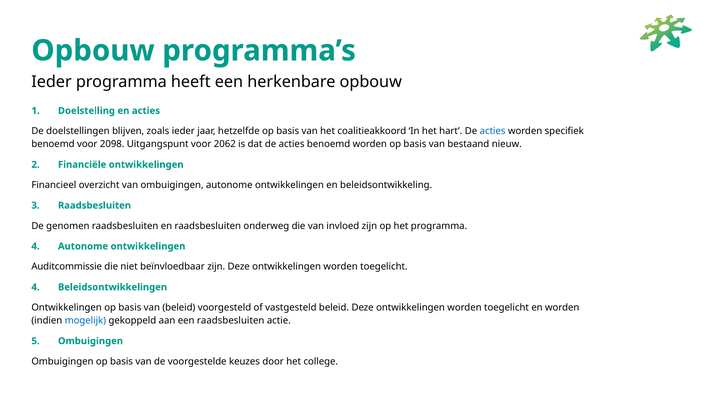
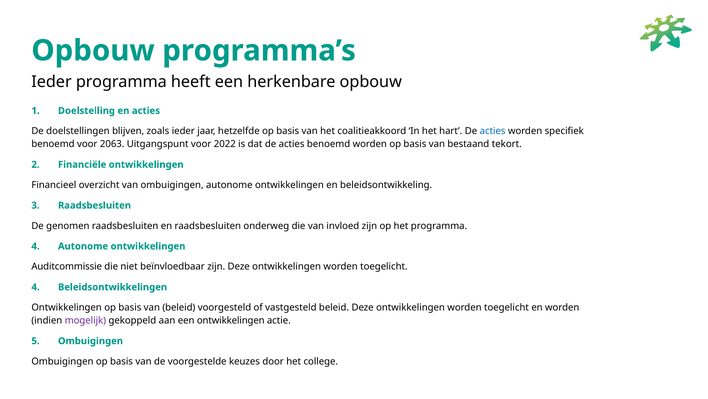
2098: 2098 -> 2063 (112, 144)
2062: 2062 -> 2022 (225, 144)
nieuw: nieuw -> tekort (507, 144)
mogelijk colour: blue -> purple (85, 320)
een raadsbesluiten: raadsbesluiten -> ontwikkelingen (231, 320)
